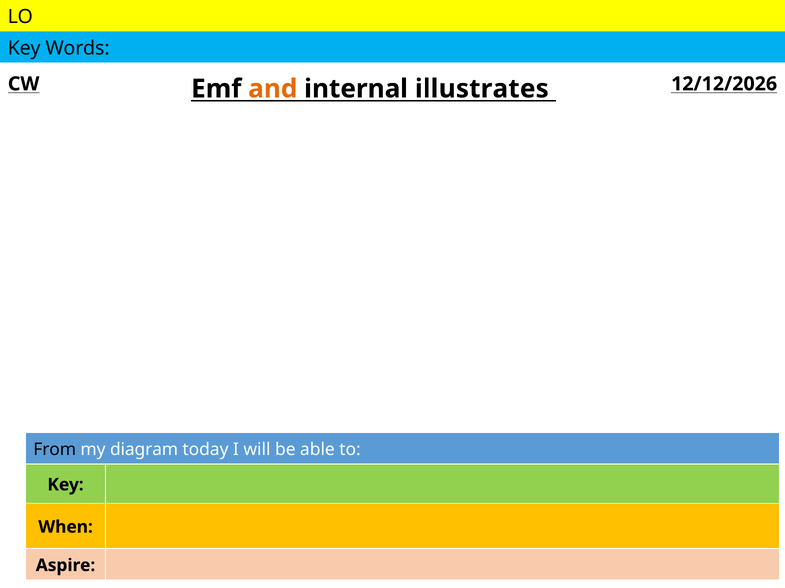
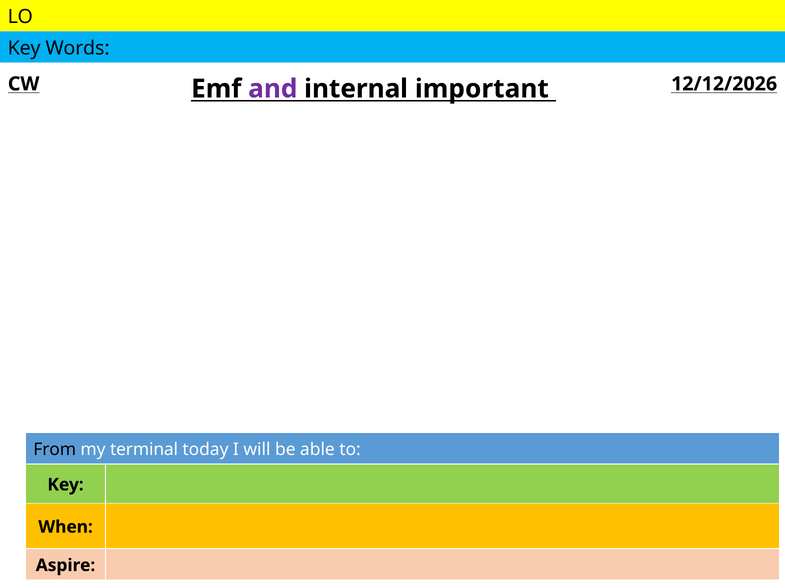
and colour: orange -> purple (273, 89)
illustrates: illustrates -> important (482, 89)
diagram: diagram -> terminal (144, 450)
